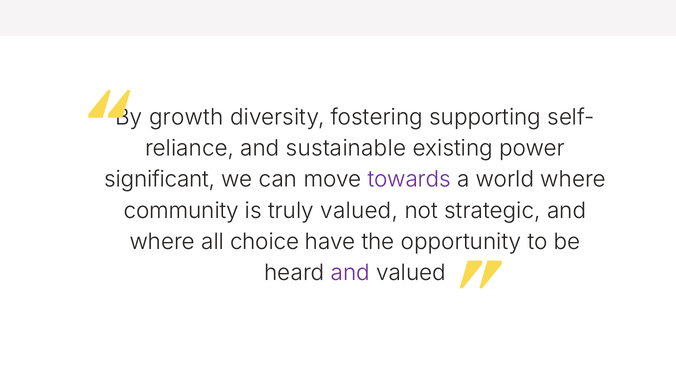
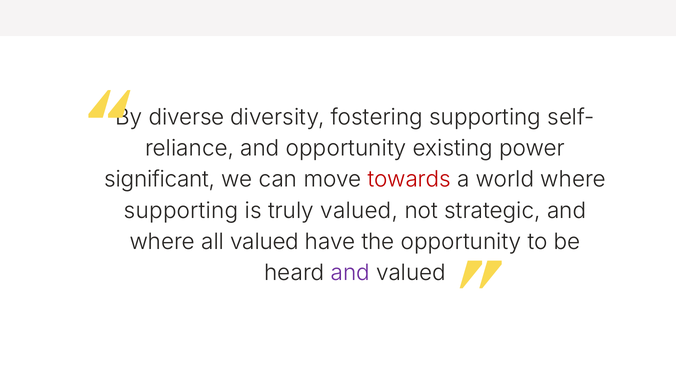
growth: growth -> diverse (187, 118)
and sustainable: sustainable -> opportunity (346, 149)
towards colour: purple -> red (409, 180)
community: community -> supporting (181, 211)
all choice: choice -> valued (265, 242)
